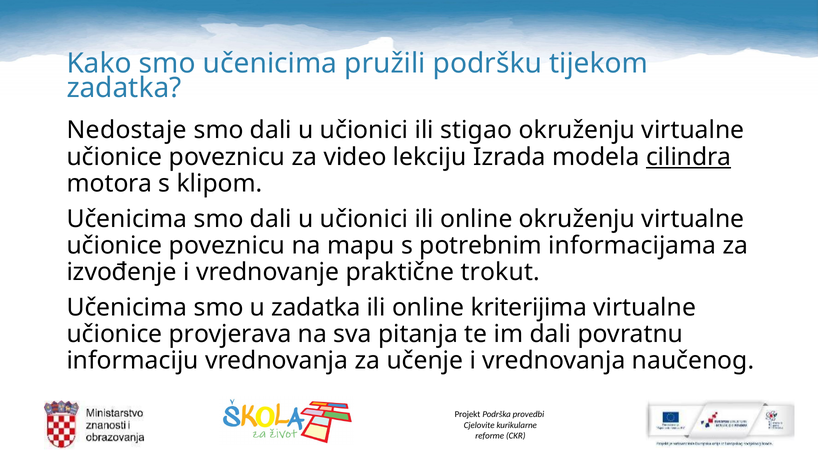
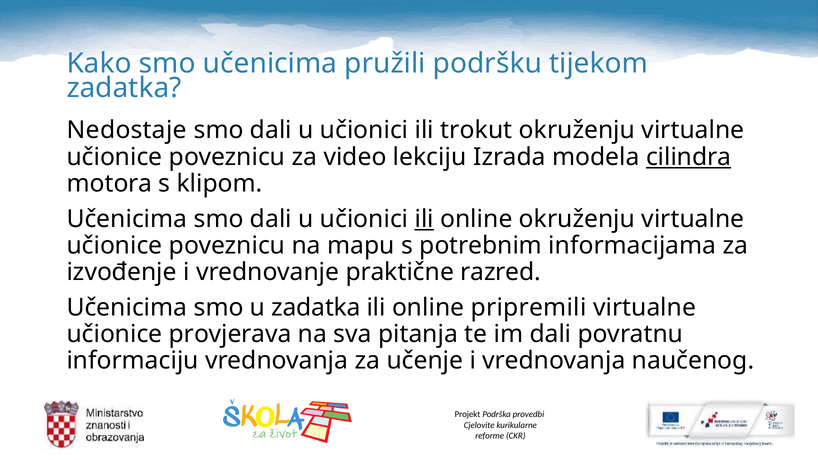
stigao: stigao -> trokut (476, 130)
ili underline: none -> present (424, 219)
trokut: trokut -> razred (501, 272)
kriterijima: kriterijima -> pripremili (529, 308)
